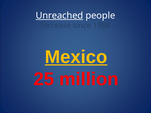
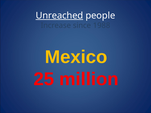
Mexico underline: present -> none (76, 57)
